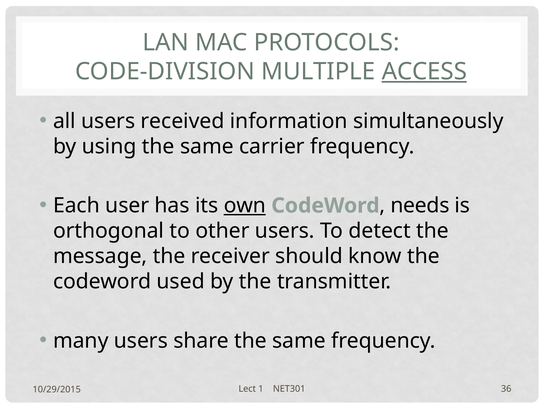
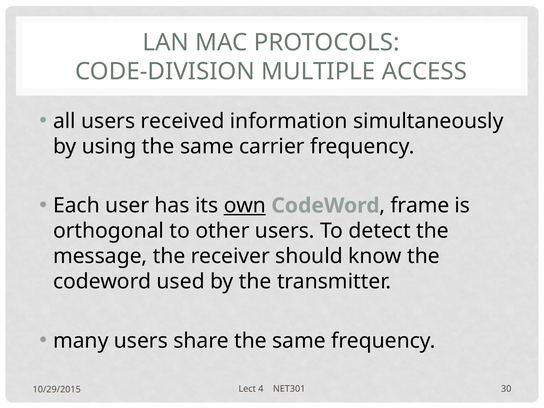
ACCESS underline: present -> none (424, 71)
needs: needs -> frame (420, 206)
1: 1 -> 4 (261, 389)
36: 36 -> 30 (506, 389)
